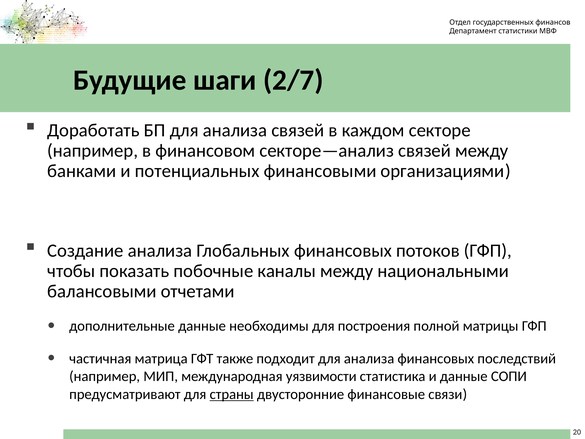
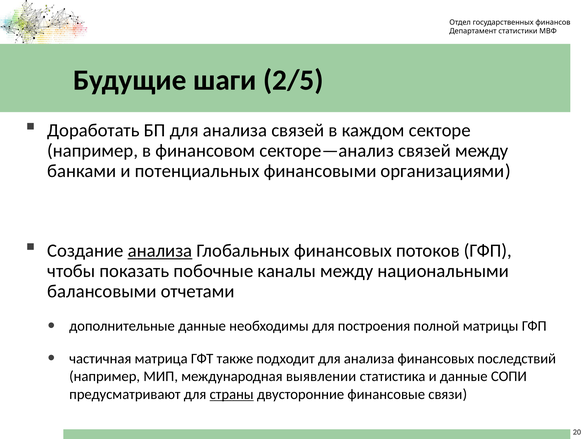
2/7: 2/7 -> 2/5 (293, 80)
анализа underline: none -> present (160, 251)
уязвимости: уязвимости -> выявлении (321, 376)
